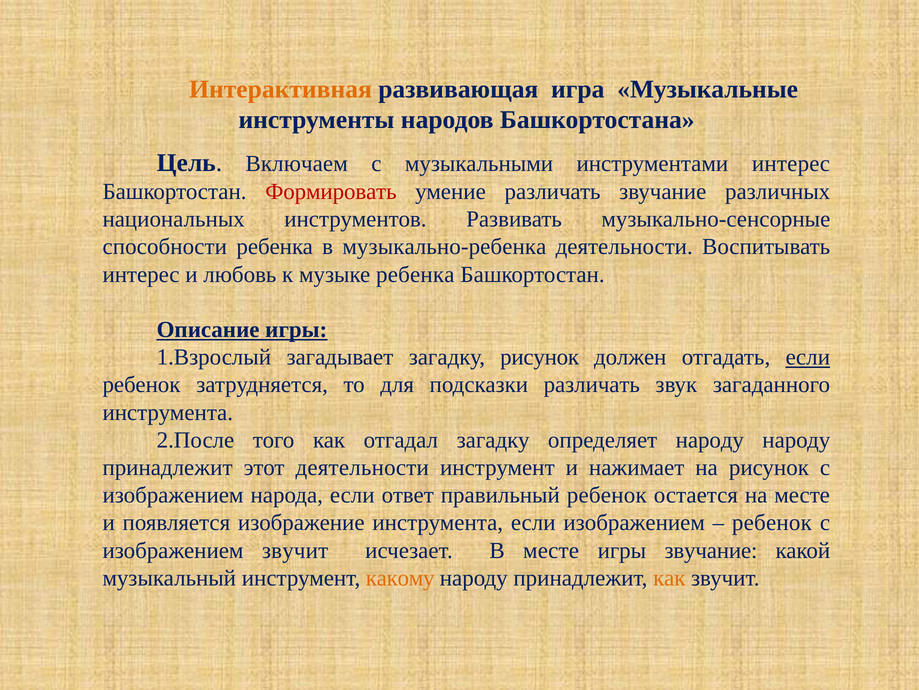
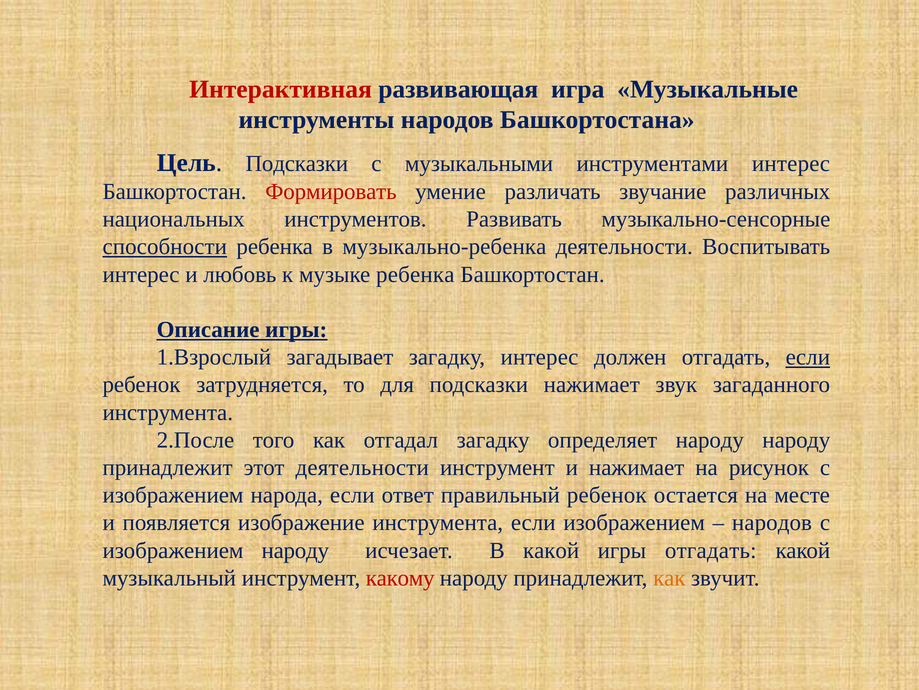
Интерактивная colour: orange -> red (281, 89)
Цель Включаем: Включаем -> Подсказки (297, 163)
способности underline: none -> present (165, 247)
загадку рисунок: рисунок -> интерес (539, 357)
подсказки различать: различать -> нажимает (592, 384)
ребенок: ребенок -> народов (772, 522)
изображением звучит: звучит -> народу (295, 550)
В месте: месте -> какой (551, 550)
игры звучание: звучание -> отгадать (711, 550)
какому colour: orange -> red (400, 577)
